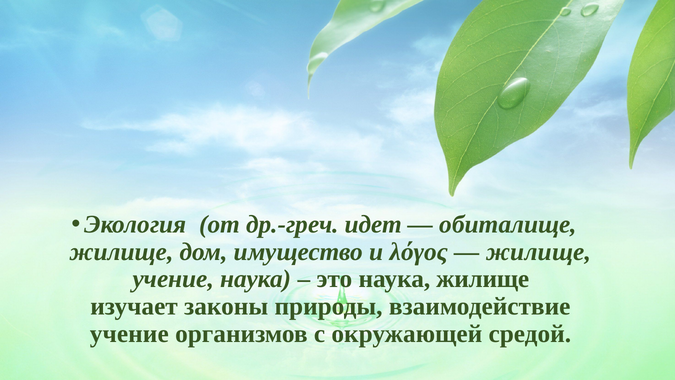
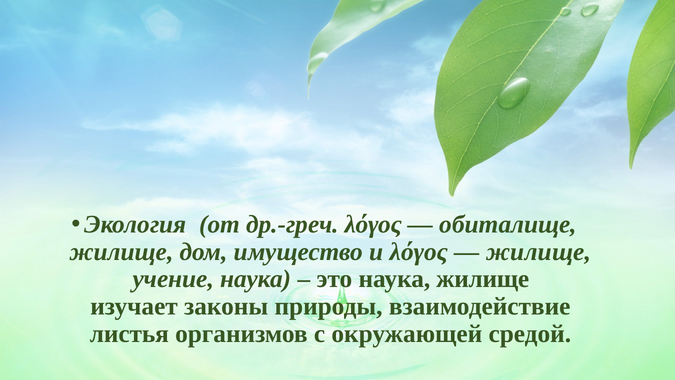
др.-греч идет: идет -> λόγος (373, 224)
учение: учение -> листья (129, 334)
